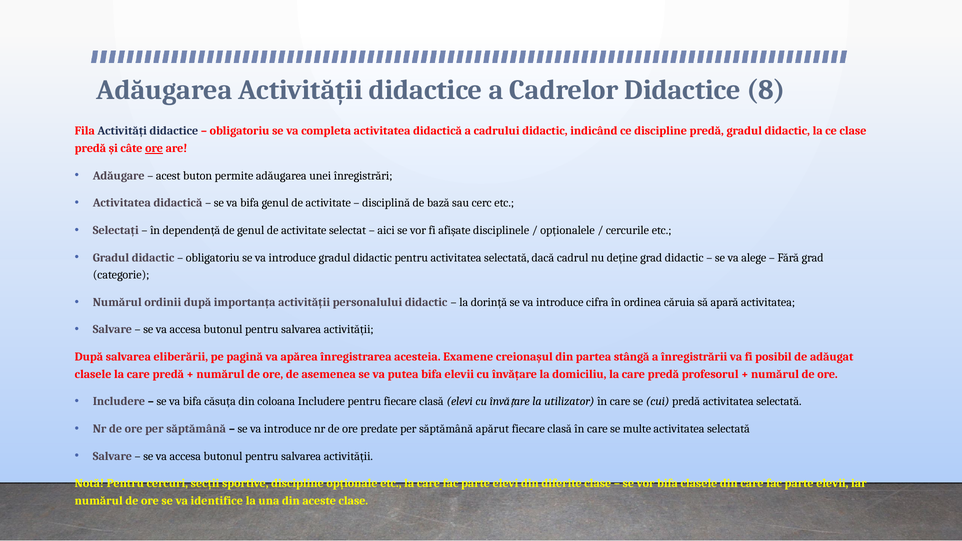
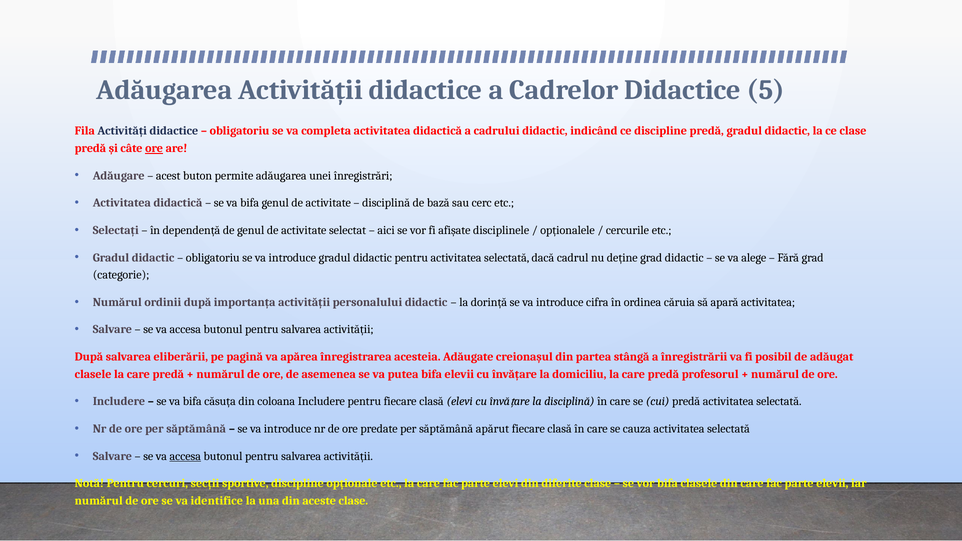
8: 8 -> 5 (766, 90)
Examene: Examene -> Adăugate (468, 357)
la utilizator: utilizator -> disciplină (569, 402)
multe: multe -> cauza (637, 429)
accesa underline: none -> present (185, 456)
